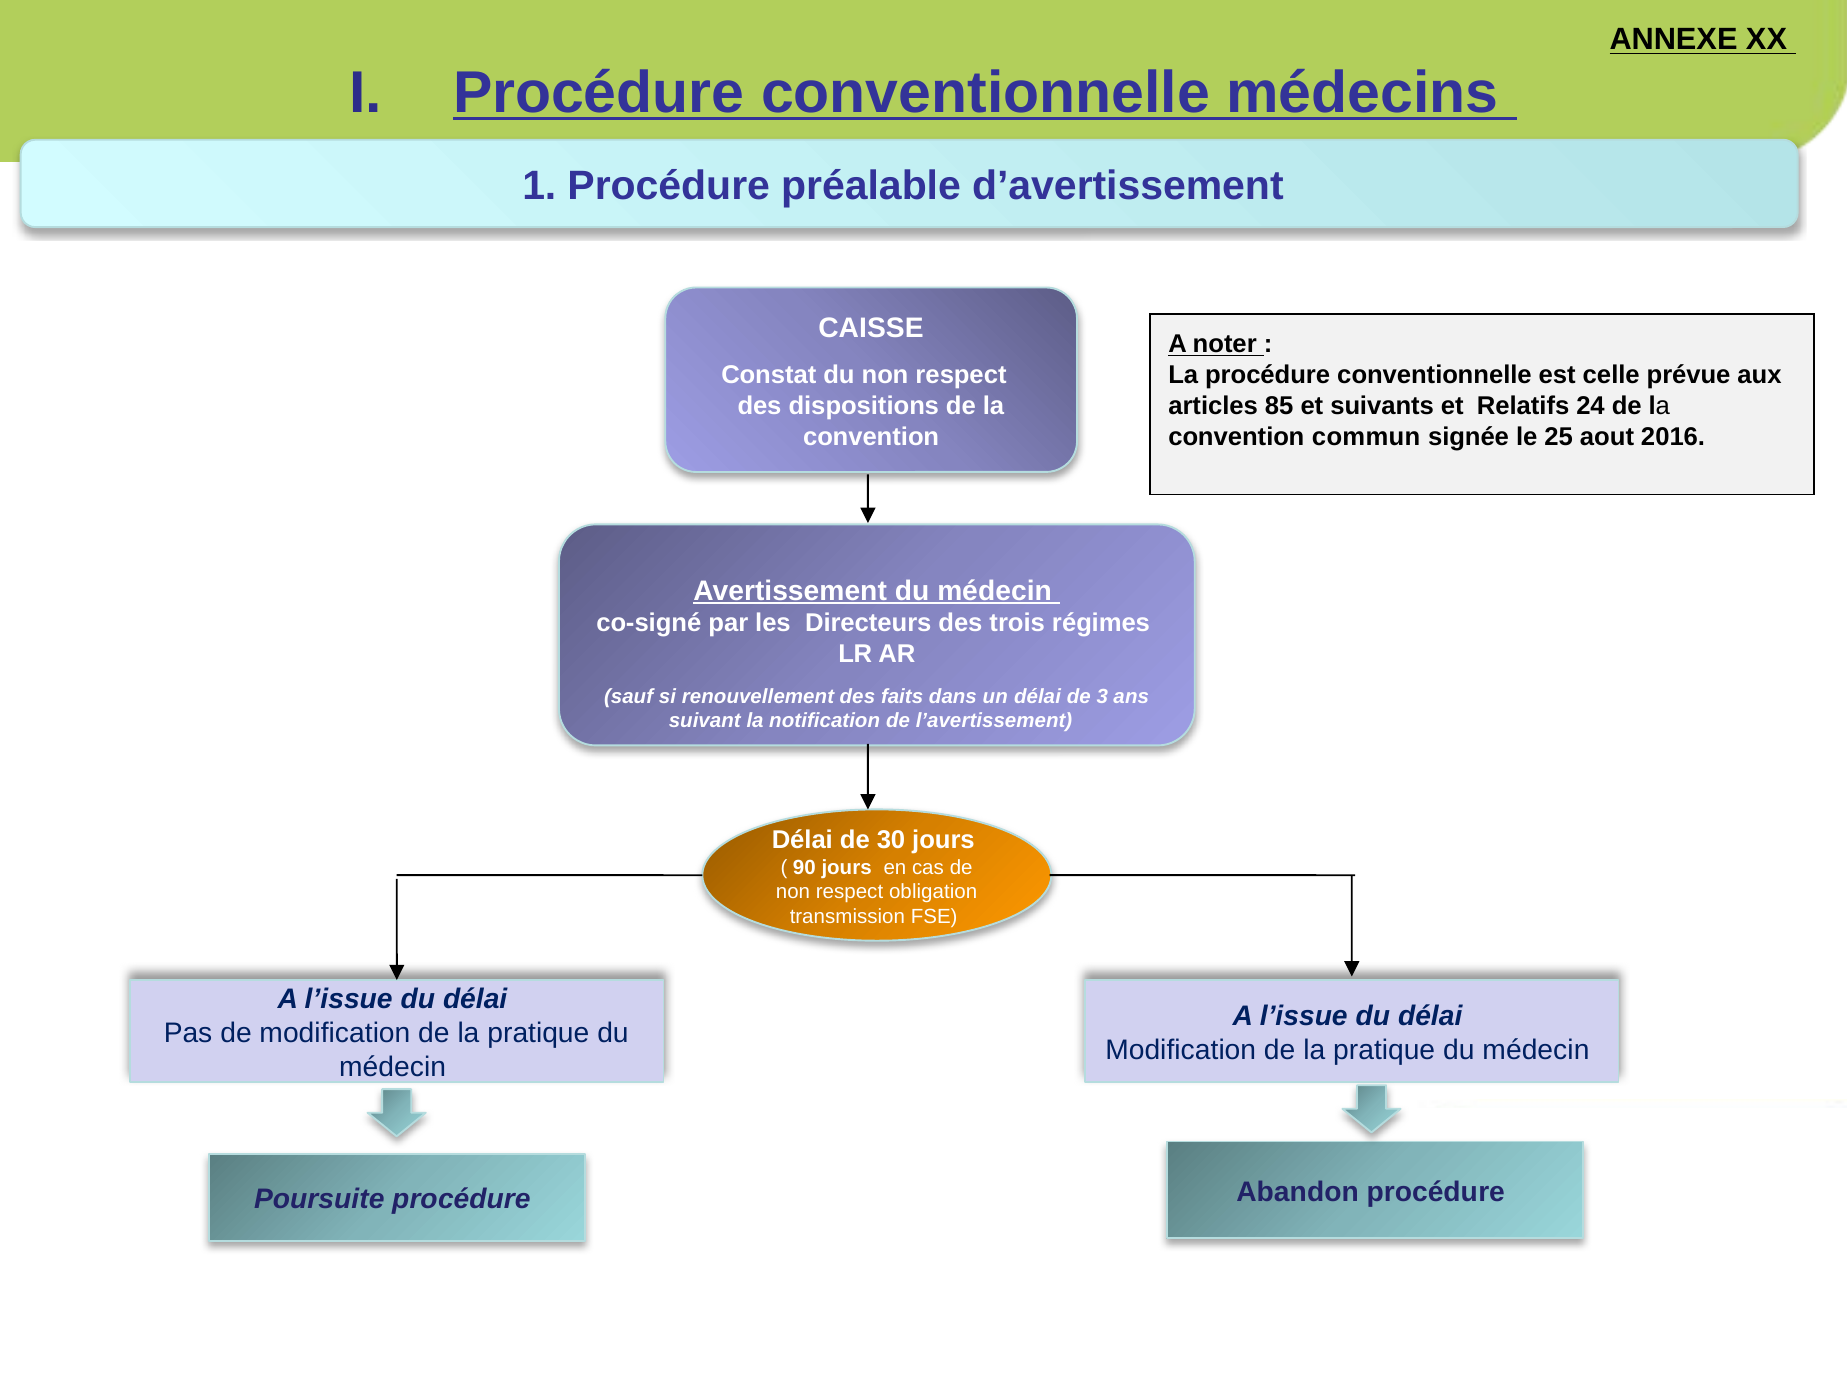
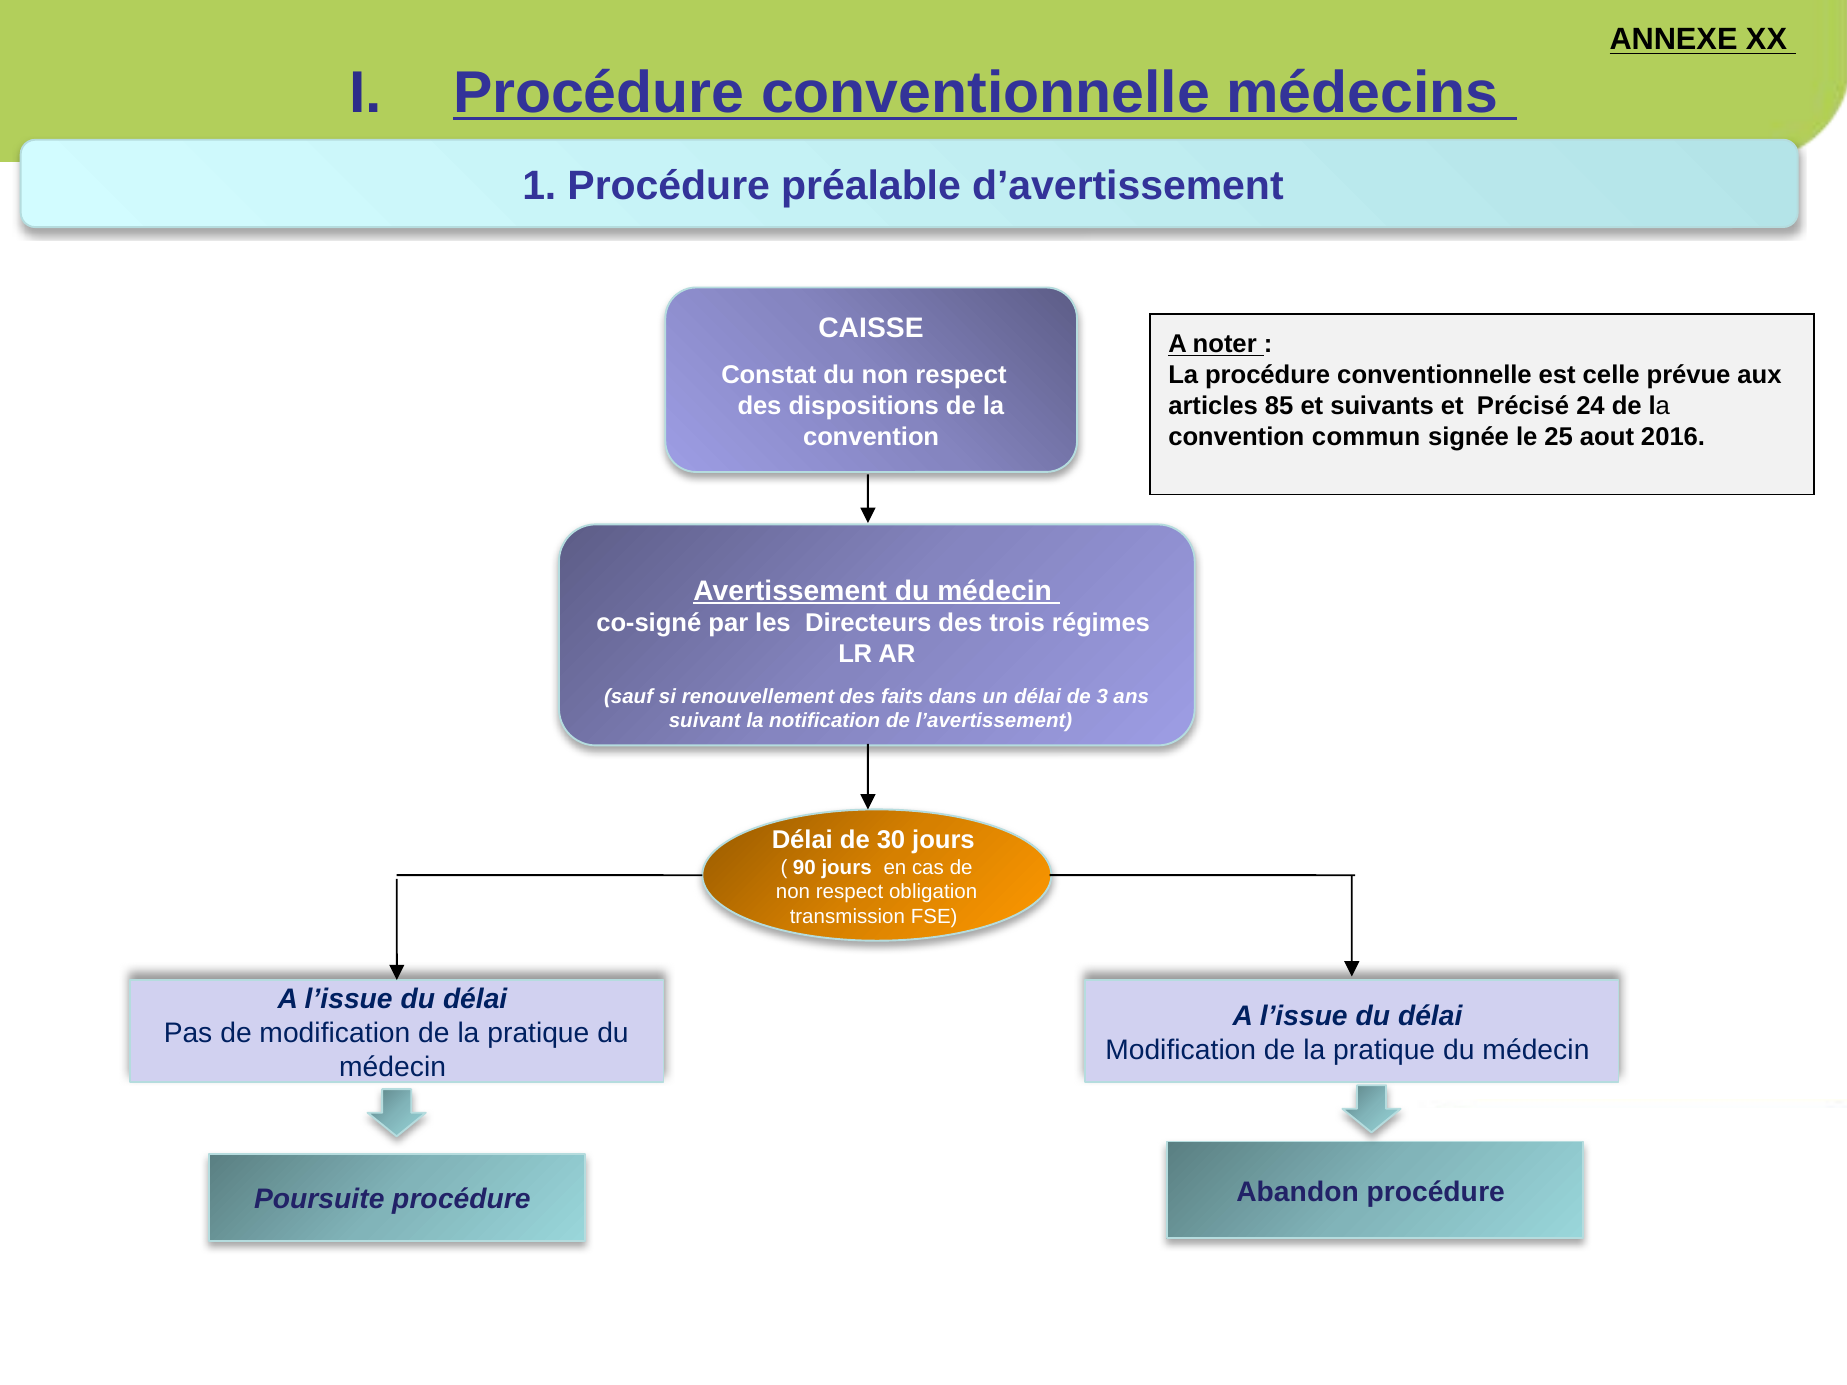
Relatifs: Relatifs -> Précisé (1523, 406)
